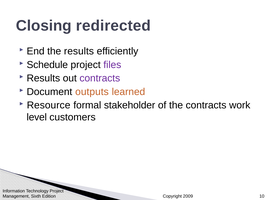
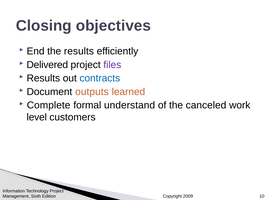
redirected: redirected -> objectives (113, 26)
Schedule: Schedule -> Delivered (47, 65)
contracts colour: purple -> blue (100, 78)
Resource: Resource -> Complete (49, 105)
stakeholder: stakeholder -> understand (130, 105)
the contracts: contracts -> canceled (206, 105)
